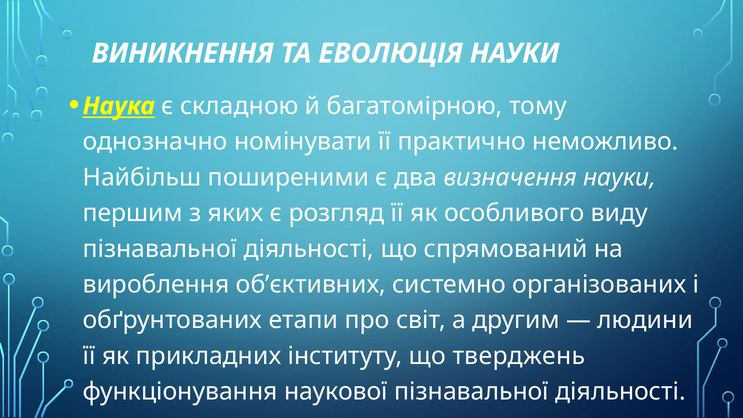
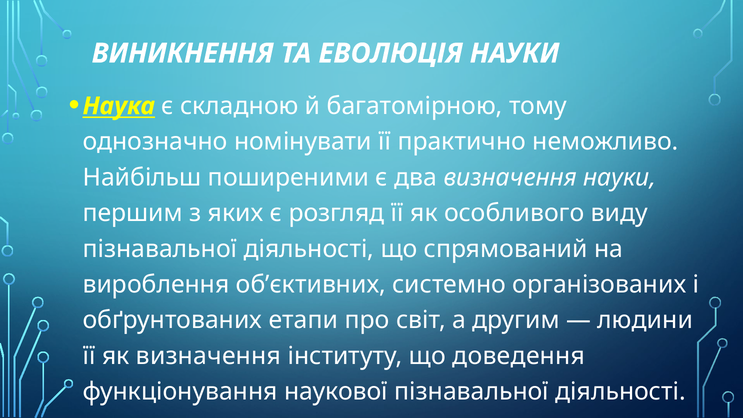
як прикладних: прикладних -> визначення (209, 356)
тверджень: тверджень -> доведення (519, 356)
